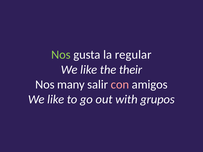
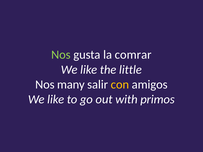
regular: regular -> comrar (133, 55)
their: their -> little (131, 70)
con colour: pink -> yellow (120, 85)
grupos: grupos -> primos (158, 99)
